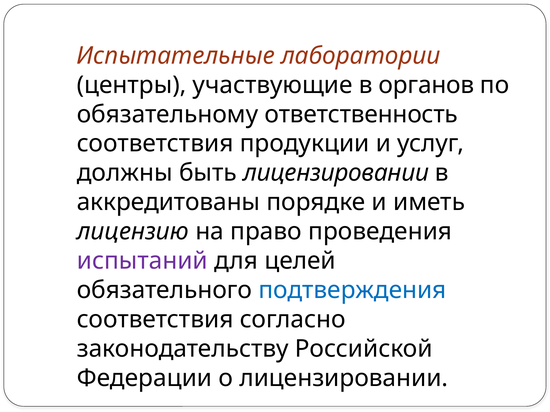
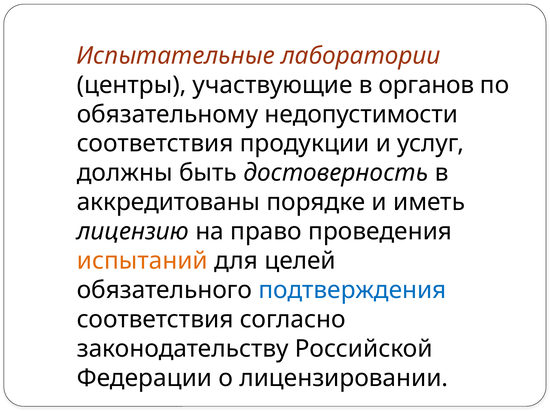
ответственность: ответственность -> недопустимости (361, 114)
быть лицензировании: лицензировании -> достоверность (336, 173)
испытаний colour: purple -> orange (142, 261)
